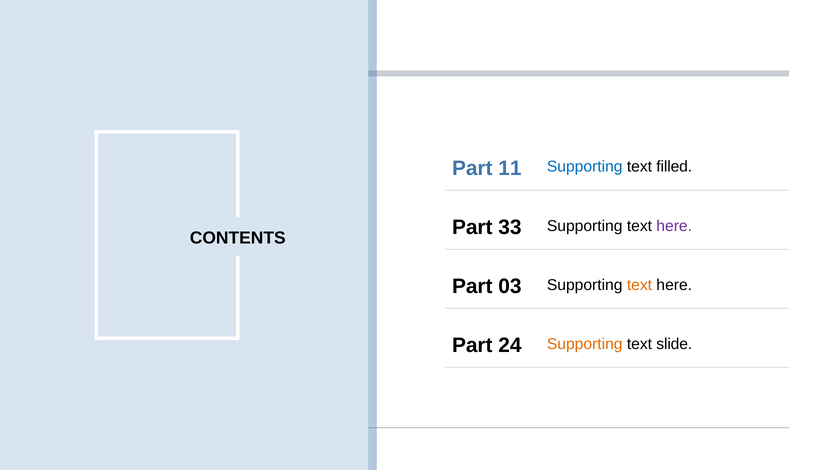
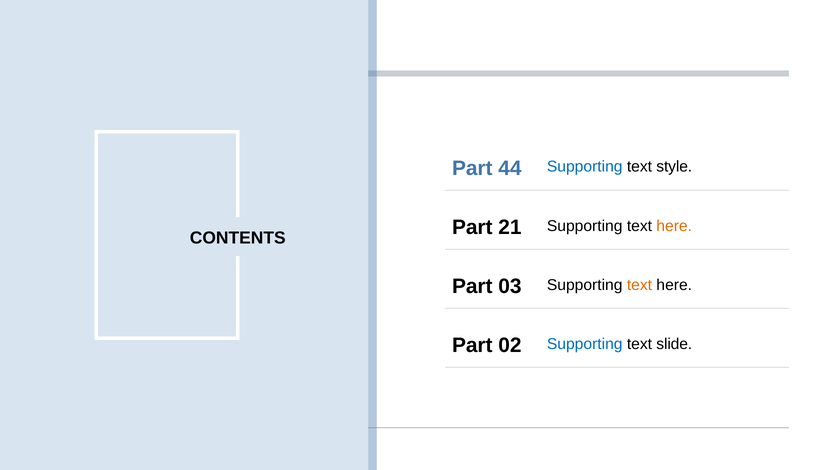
11: 11 -> 44 (510, 168)
filled: filled -> style (674, 167)
33: 33 -> 21 (510, 227)
here colour: purple -> orange (674, 226)
24: 24 -> 02 (510, 345)
Supporting colour: orange -> blue (585, 344)
